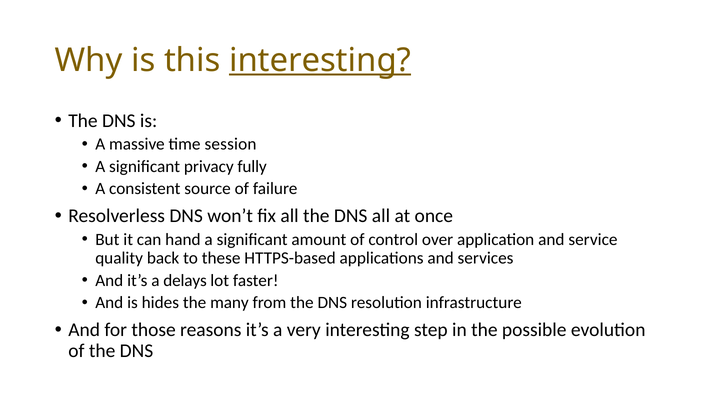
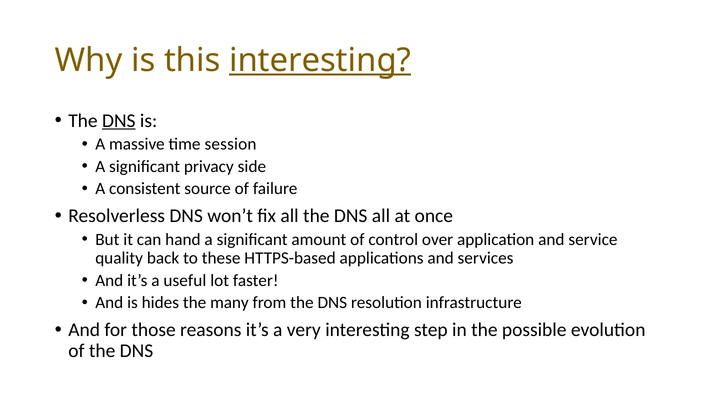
DNS underline: none -> present (119, 121)
fully: fully -> side (252, 167)
delays: delays -> useful (185, 281)
